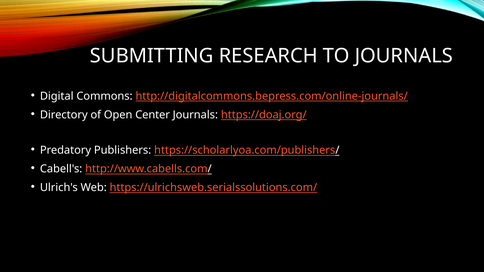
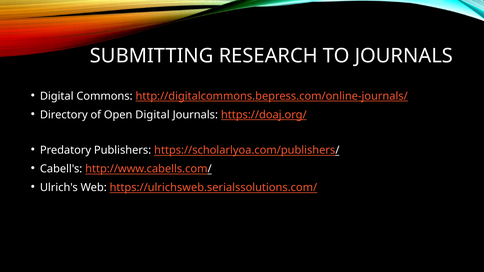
Open Center: Center -> Digital (153, 115)
